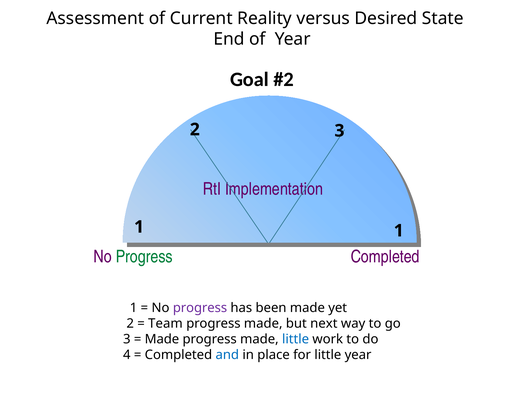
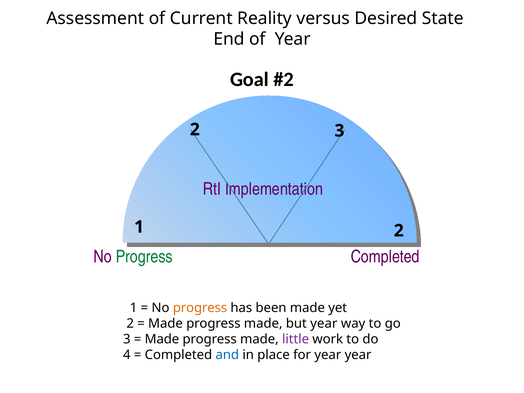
1 1: 1 -> 2 (399, 231)
progress colour: purple -> orange (200, 308)
Team: Team -> Made (166, 323)
but next: next -> year (324, 323)
little colour: blue -> purple (296, 339)
for little: little -> year (328, 355)
